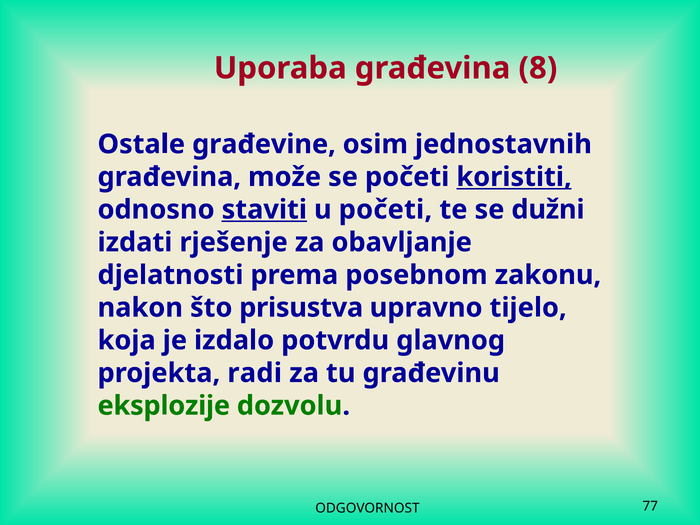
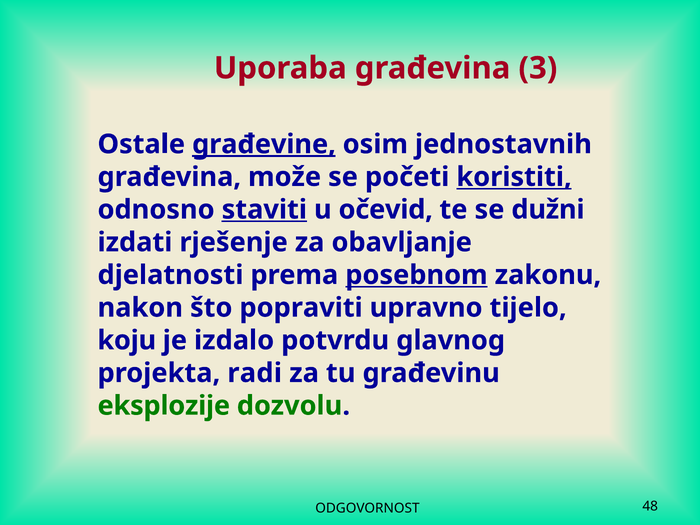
8: 8 -> 3 (538, 68)
građevine underline: none -> present (264, 144)
u početi: početi -> očevid (386, 210)
posebnom underline: none -> present (416, 275)
prisustva: prisustva -> popraviti (301, 308)
koja: koja -> koju (127, 340)
77: 77 -> 48 (650, 506)
